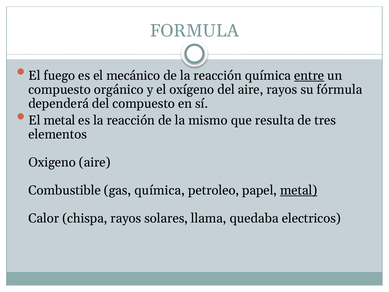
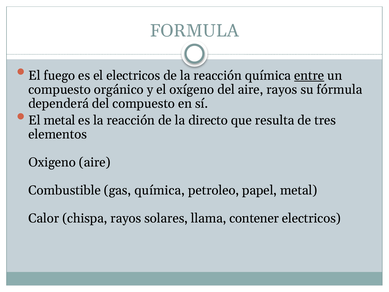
el mecánico: mecánico -> electricos (133, 76)
mismo: mismo -> directo (208, 120)
metal underline: present -> none (299, 190)
quedaba: quedaba -> contener (254, 218)
